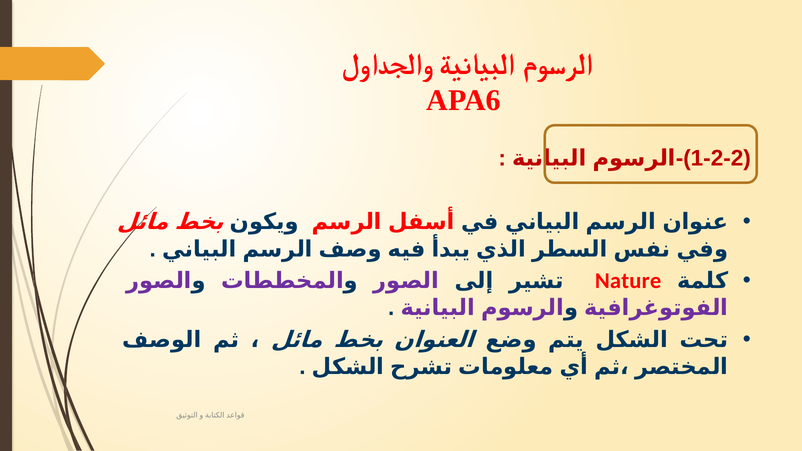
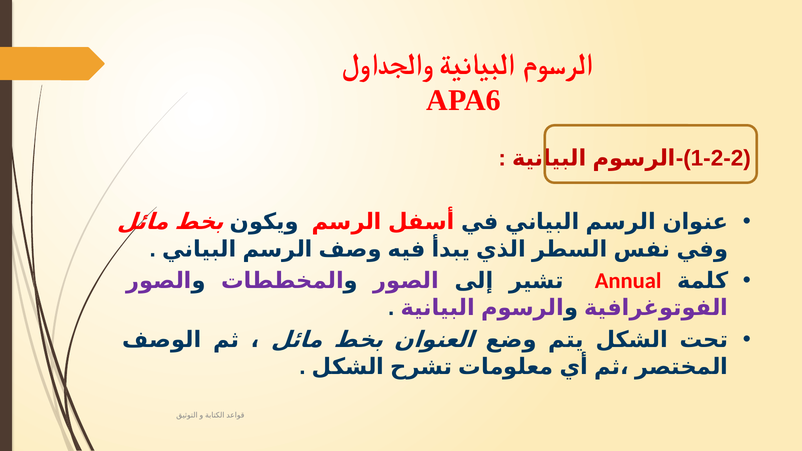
Nature: Nature -> Annual (628, 281)
